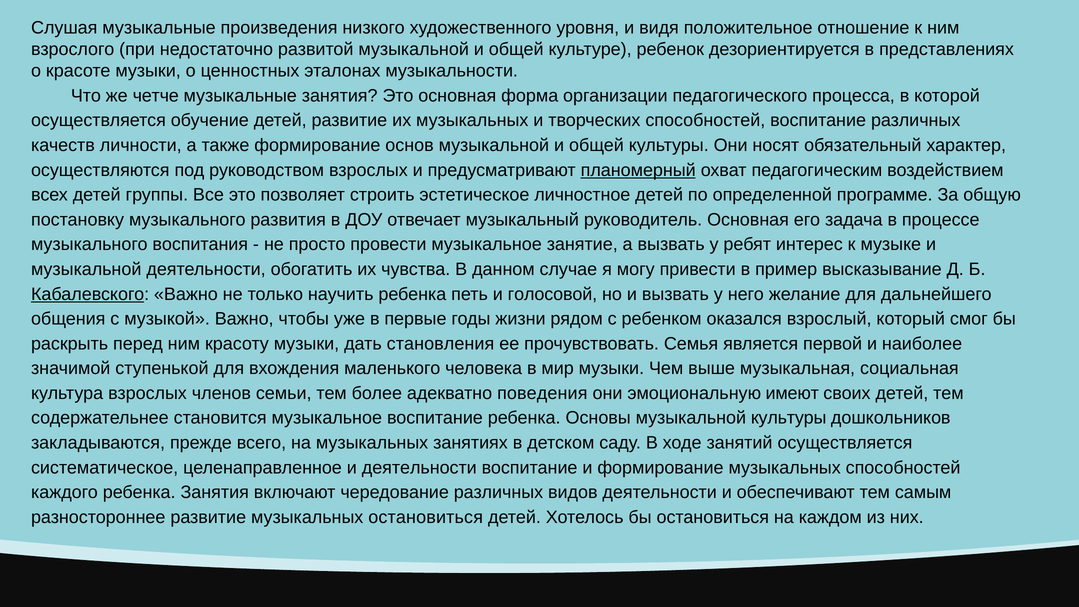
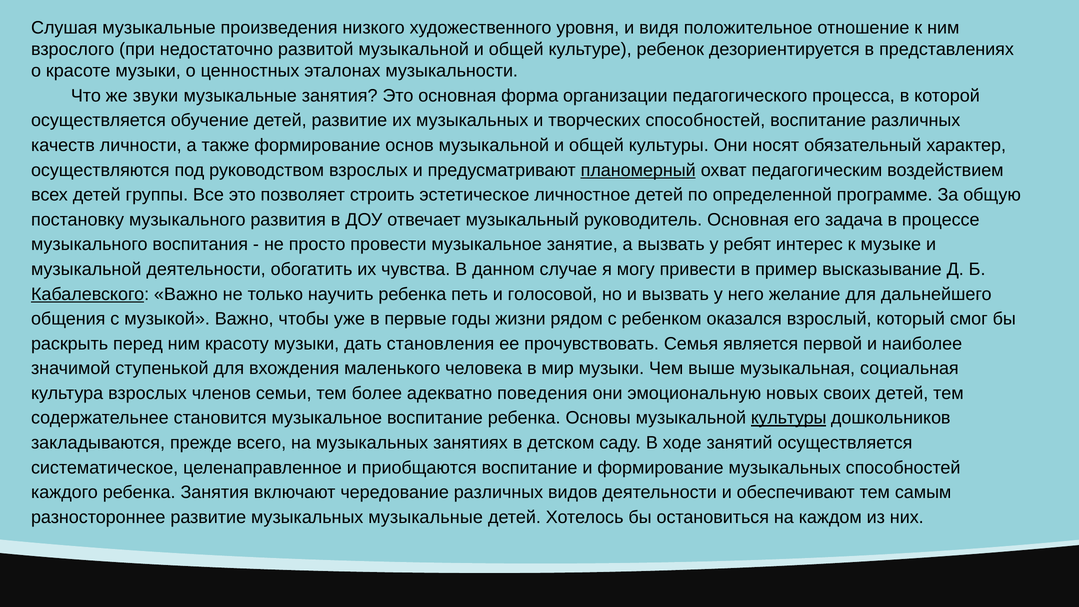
четче: четче -> звуки (156, 96)
имеют: имеют -> новых (792, 393)
культуры underline: none -> present (789, 418)
и деятельности: деятельности -> приобщаются (419, 468)
музыкальных остановиться: остановиться -> музыкальные (426, 517)
